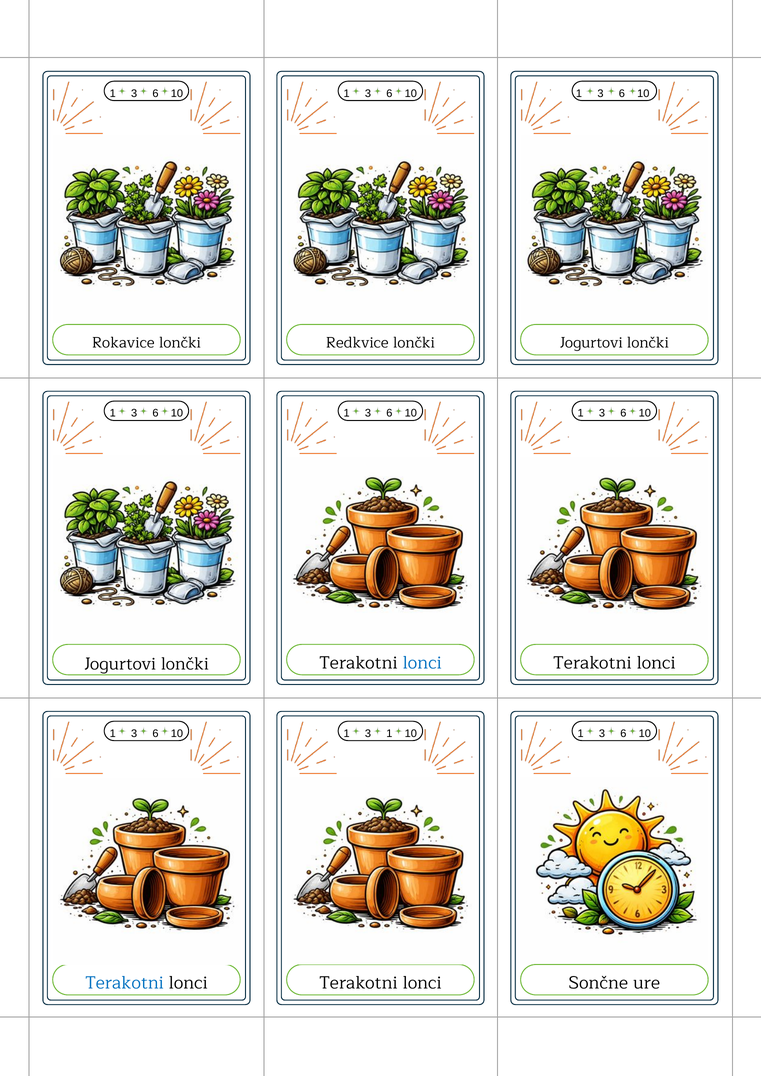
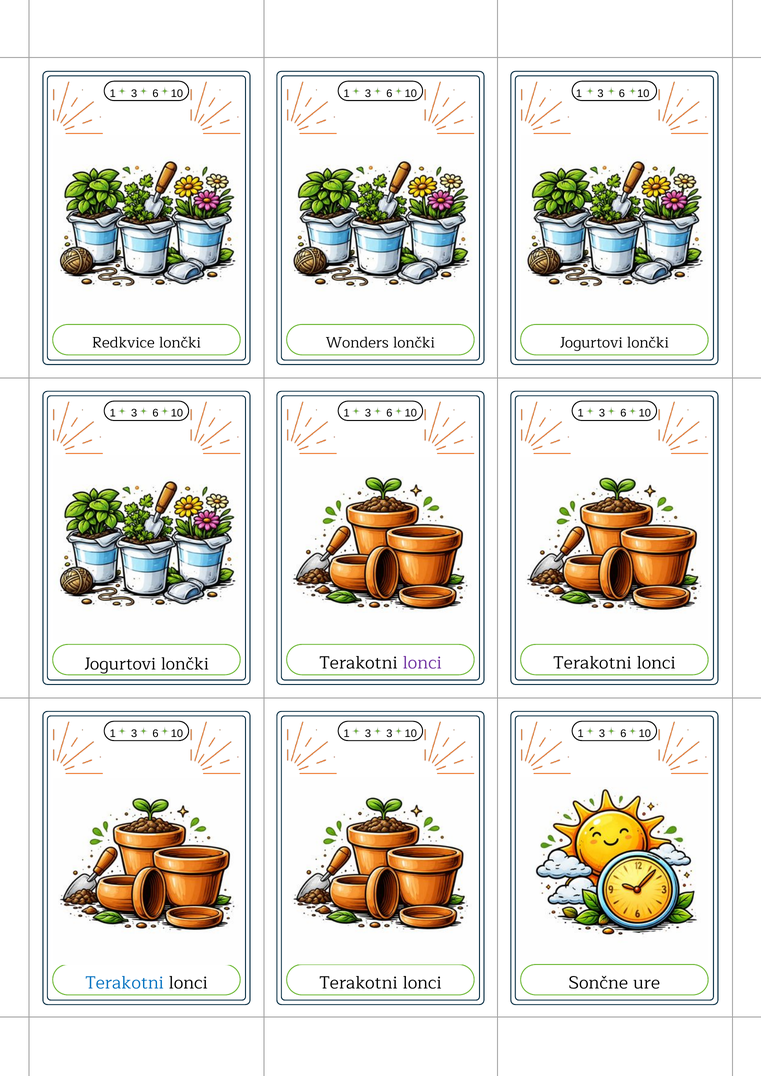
Rokavice: Rokavice -> Redkvice (123, 343)
Redkvice: Redkvice -> Wonders (357, 343)
lonci colour: blue -> purple (422, 663)
3 1: 1 -> 3 (389, 734)
